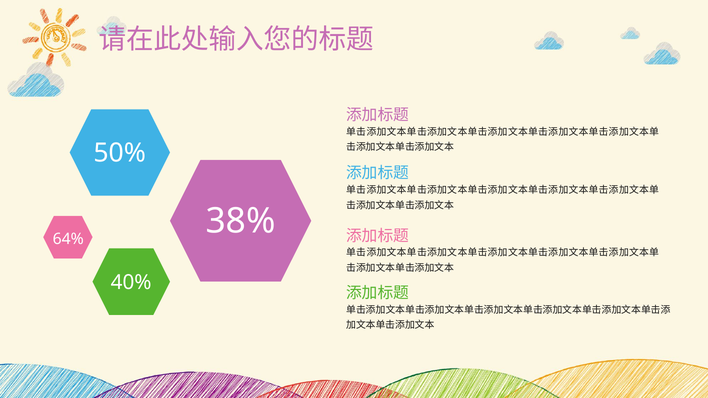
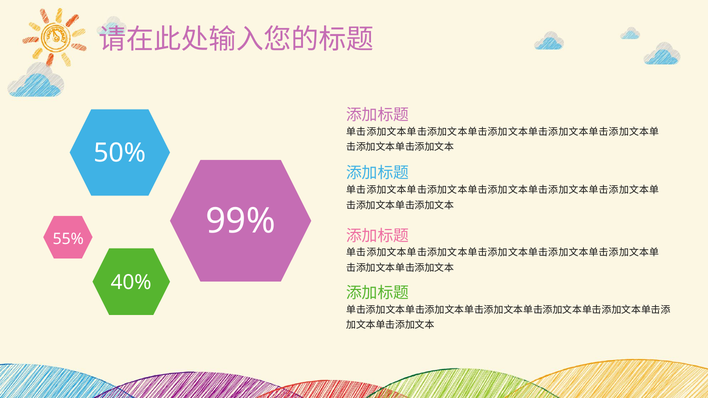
38%: 38% -> 99% (241, 221)
64%: 64% -> 55% (68, 239)
